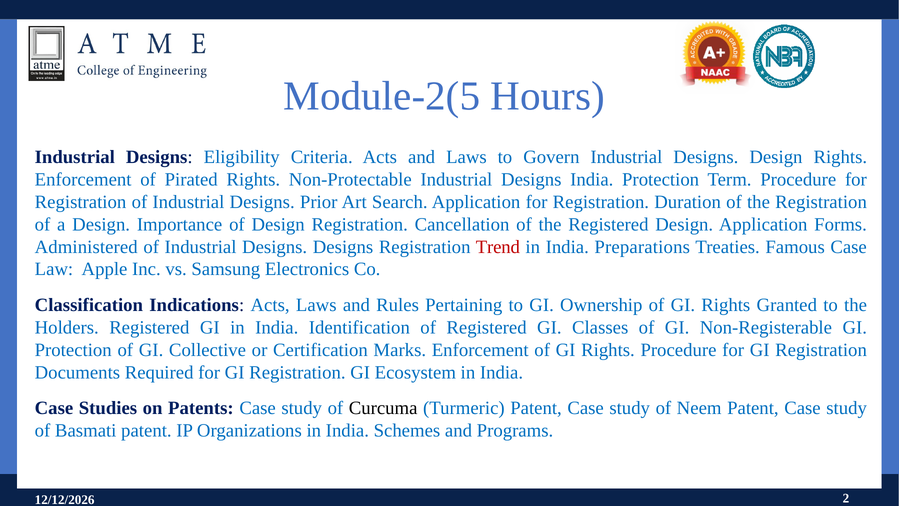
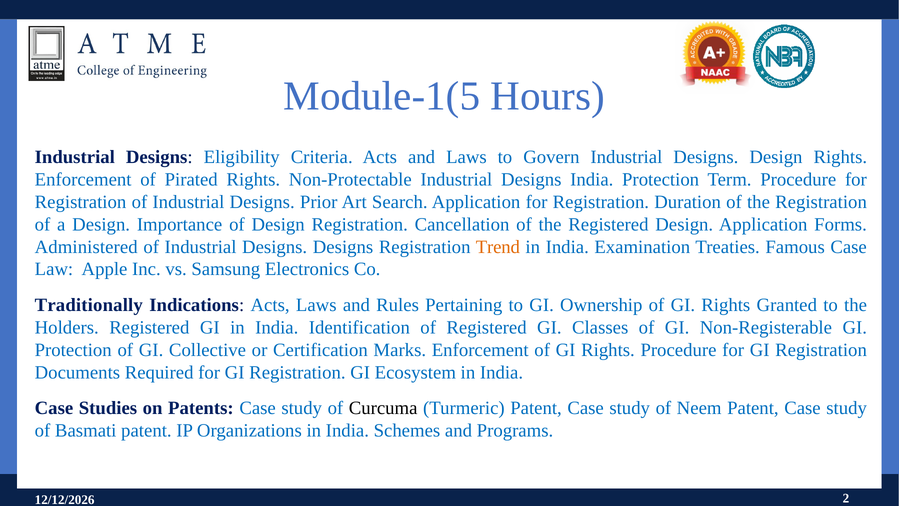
Module-2(5: Module-2(5 -> Module-1(5 (382, 96)
Trend colour: red -> orange (498, 247)
Preparations: Preparations -> Examination (642, 247)
Classification: Classification -> Traditionally (89, 305)
